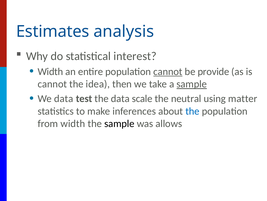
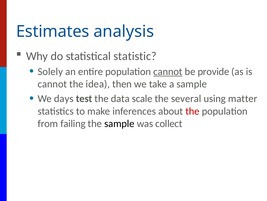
interest: interest -> statistic (135, 56)
Width: Width -> Solely (50, 71)
sample underline: present -> none (192, 84)
We data: data -> days (64, 98)
neutral: neutral -> several (186, 98)
the colour: blue -> red (192, 111)
from width: width -> failing (73, 123)
allows: allows -> collect (169, 123)
